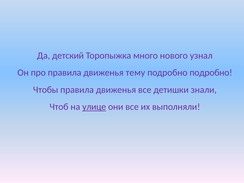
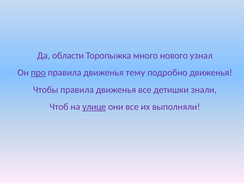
детский: детский -> области (68, 56)
про underline: none -> present (38, 73)
подробно подробно: подробно -> движенья (211, 73)
